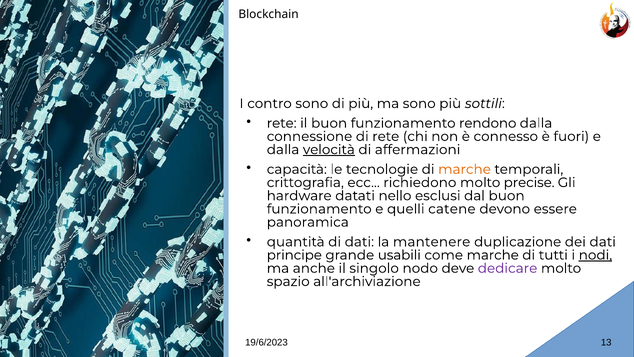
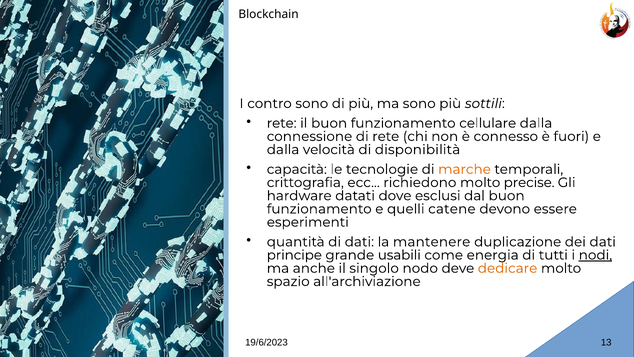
rendono: rendono -> cellulare (488, 123)
velocità underline: present -> none (329, 150)
affermazioni: affermazioni -> disponibilità (418, 150)
nello: nello -> dove (395, 196)
panoramica: panoramica -> esperimenti (308, 222)
come marche: marche -> energia (493, 255)
dedicare colour: purple -> orange (508, 268)
